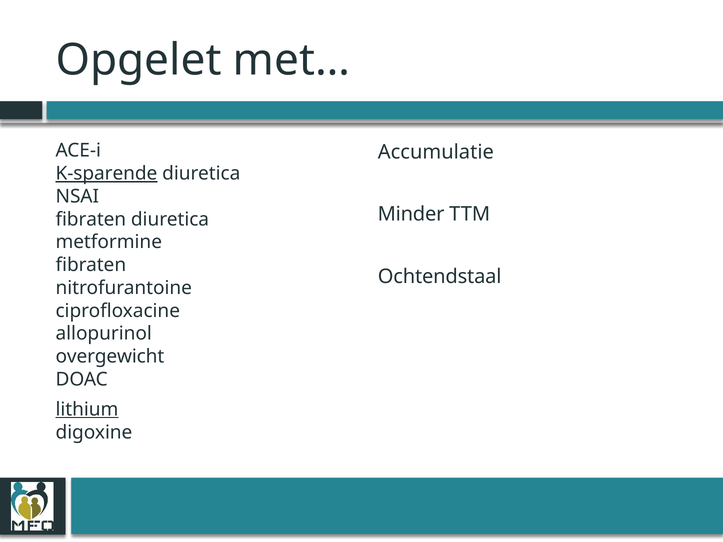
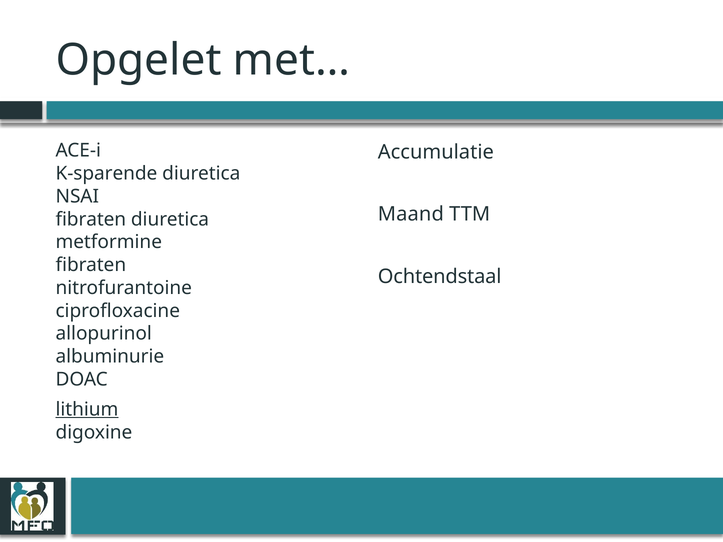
K-sparende underline: present -> none (106, 174)
Minder: Minder -> Maand (411, 214)
overgewicht: overgewicht -> albuminurie (110, 357)
